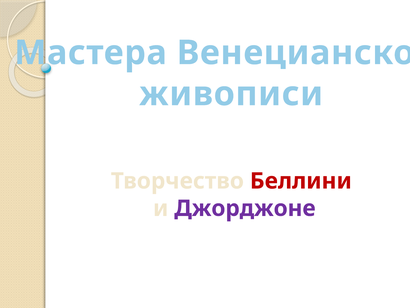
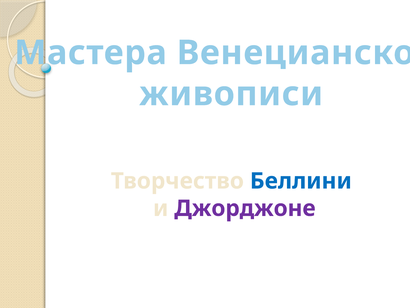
Беллини colour: red -> blue (301, 181)
